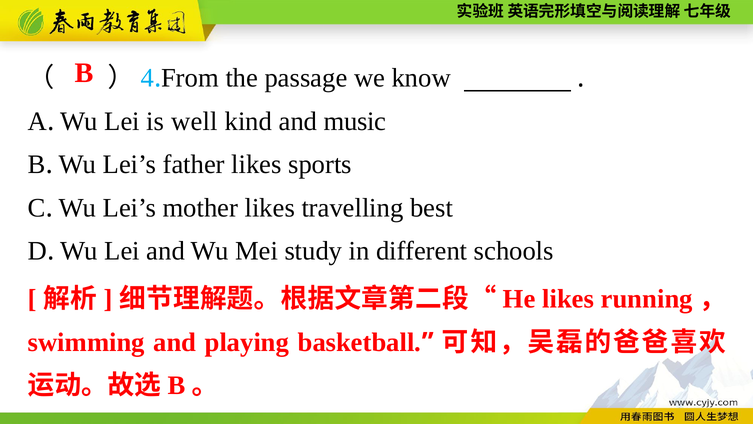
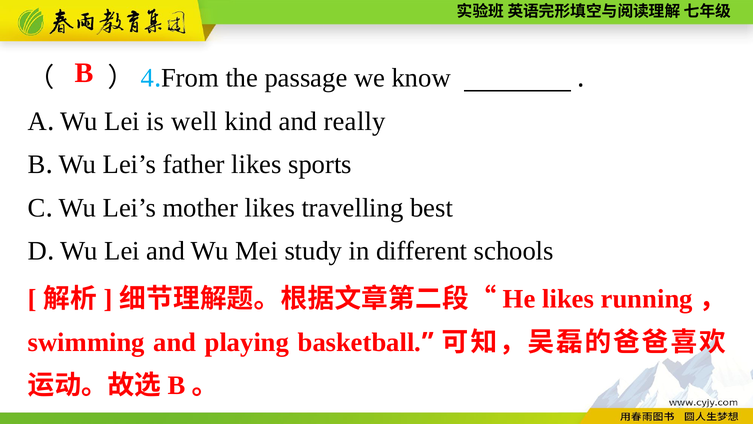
music: music -> really (355, 121)
